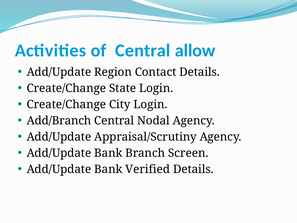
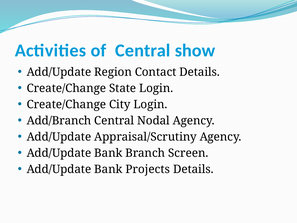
allow: allow -> show (195, 50)
Verified: Verified -> Projects (148, 169)
